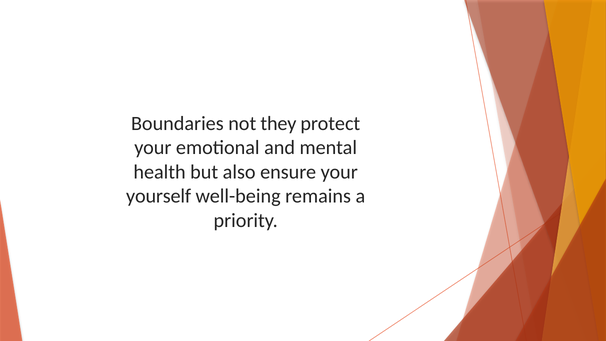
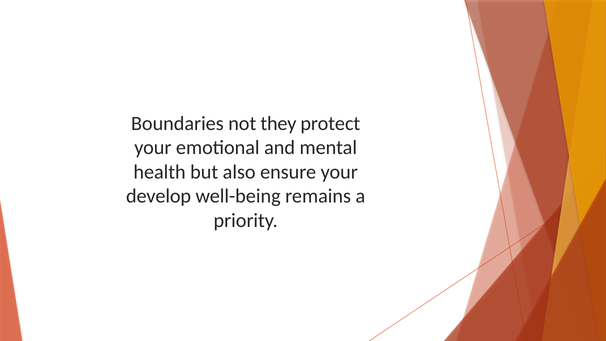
yourself: yourself -> develop (159, 196)
